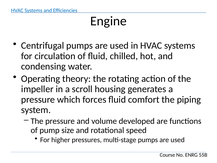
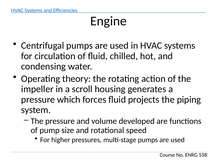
comfort: comfort -> projects (144, 99)
